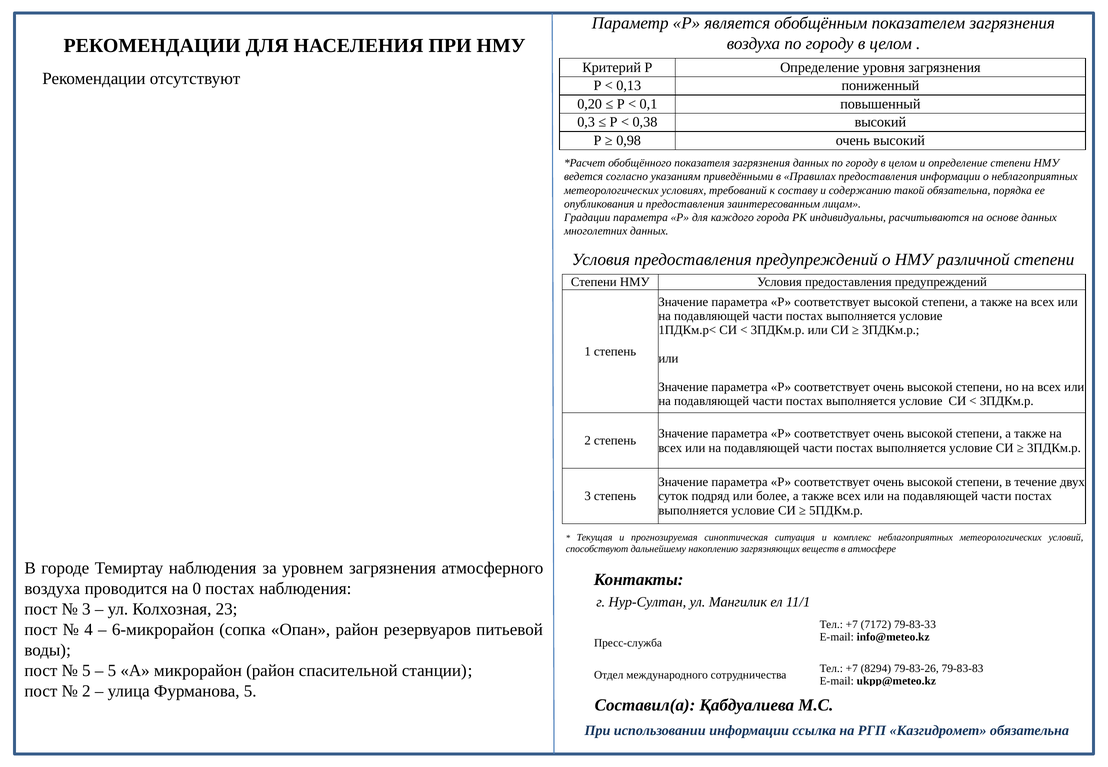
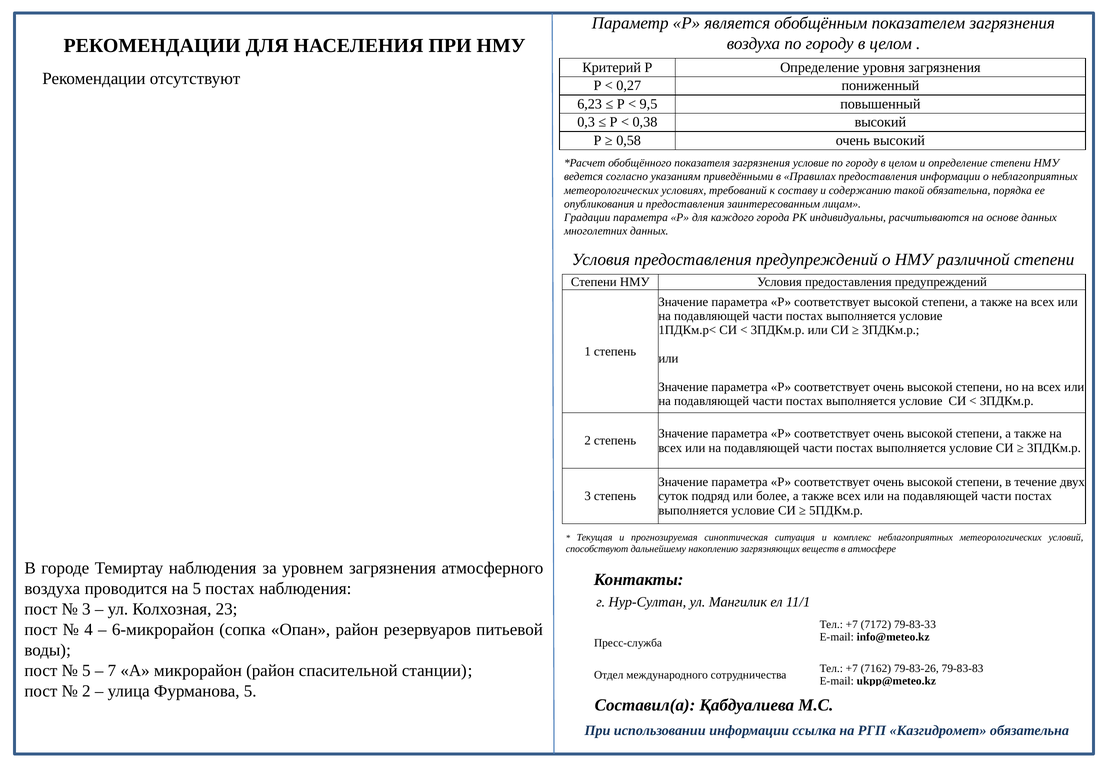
0,13: 0,13 -> 0,27 (629, 86)
0,20: 0,20 -> 6,23 (590, 104)
0,1: 0,1 -> 9,5 (648, 104)
0,98: 0,98 -> 0,58 (629, 141)
загрязнения данных: данных -> условие (811, 163)
на 0: 0 -> 5 (197, 589)
5: 5 -> 7 (112, 671)
8294: 8294 -> 7162 (876, 669)
